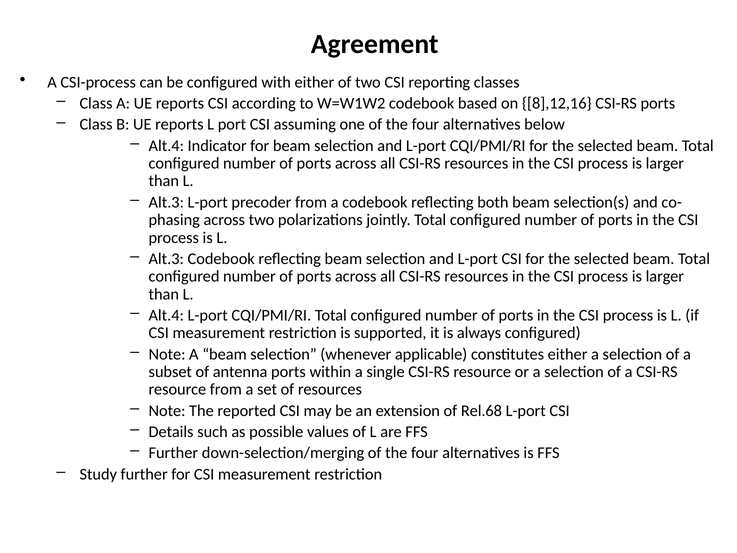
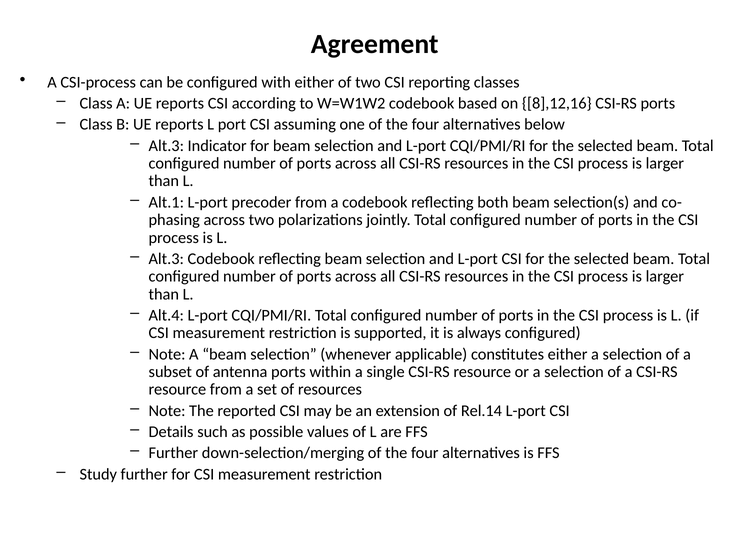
Alt.4: Alt.4 -> Alt.3 (166, 146)
Alt.3: Alt.3 -> Alt.1 (166, 202)
Rel.68: Rel.68 -> Rel.14 (481, 410)
